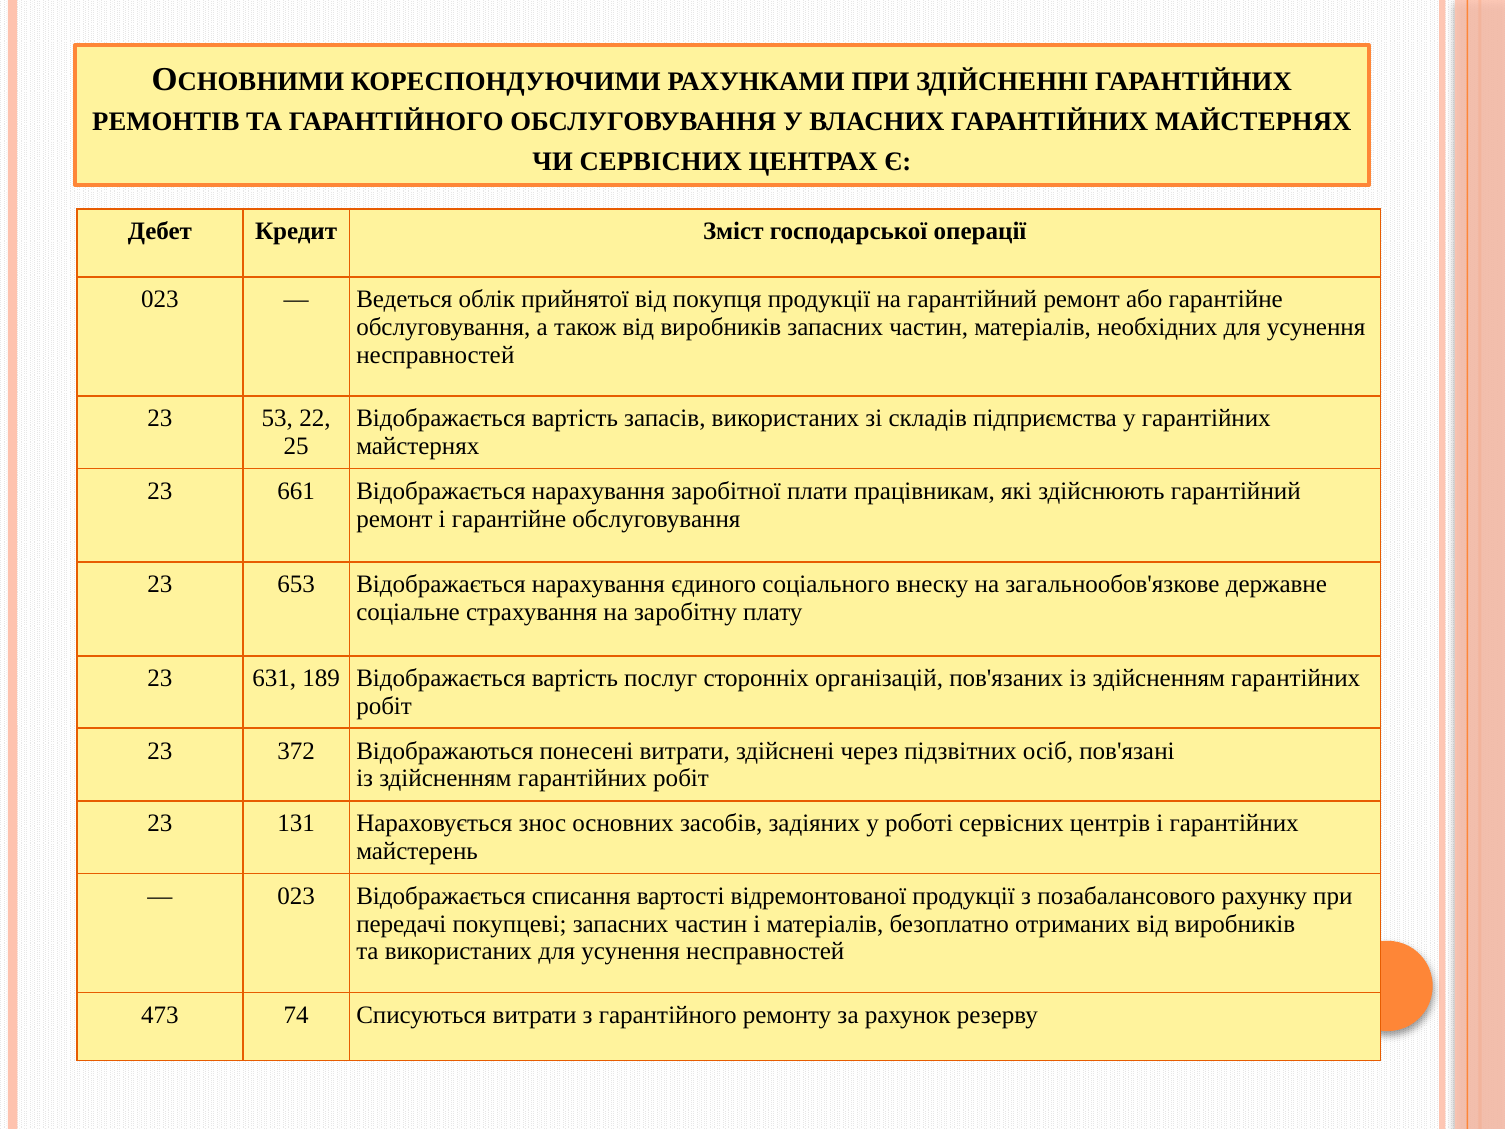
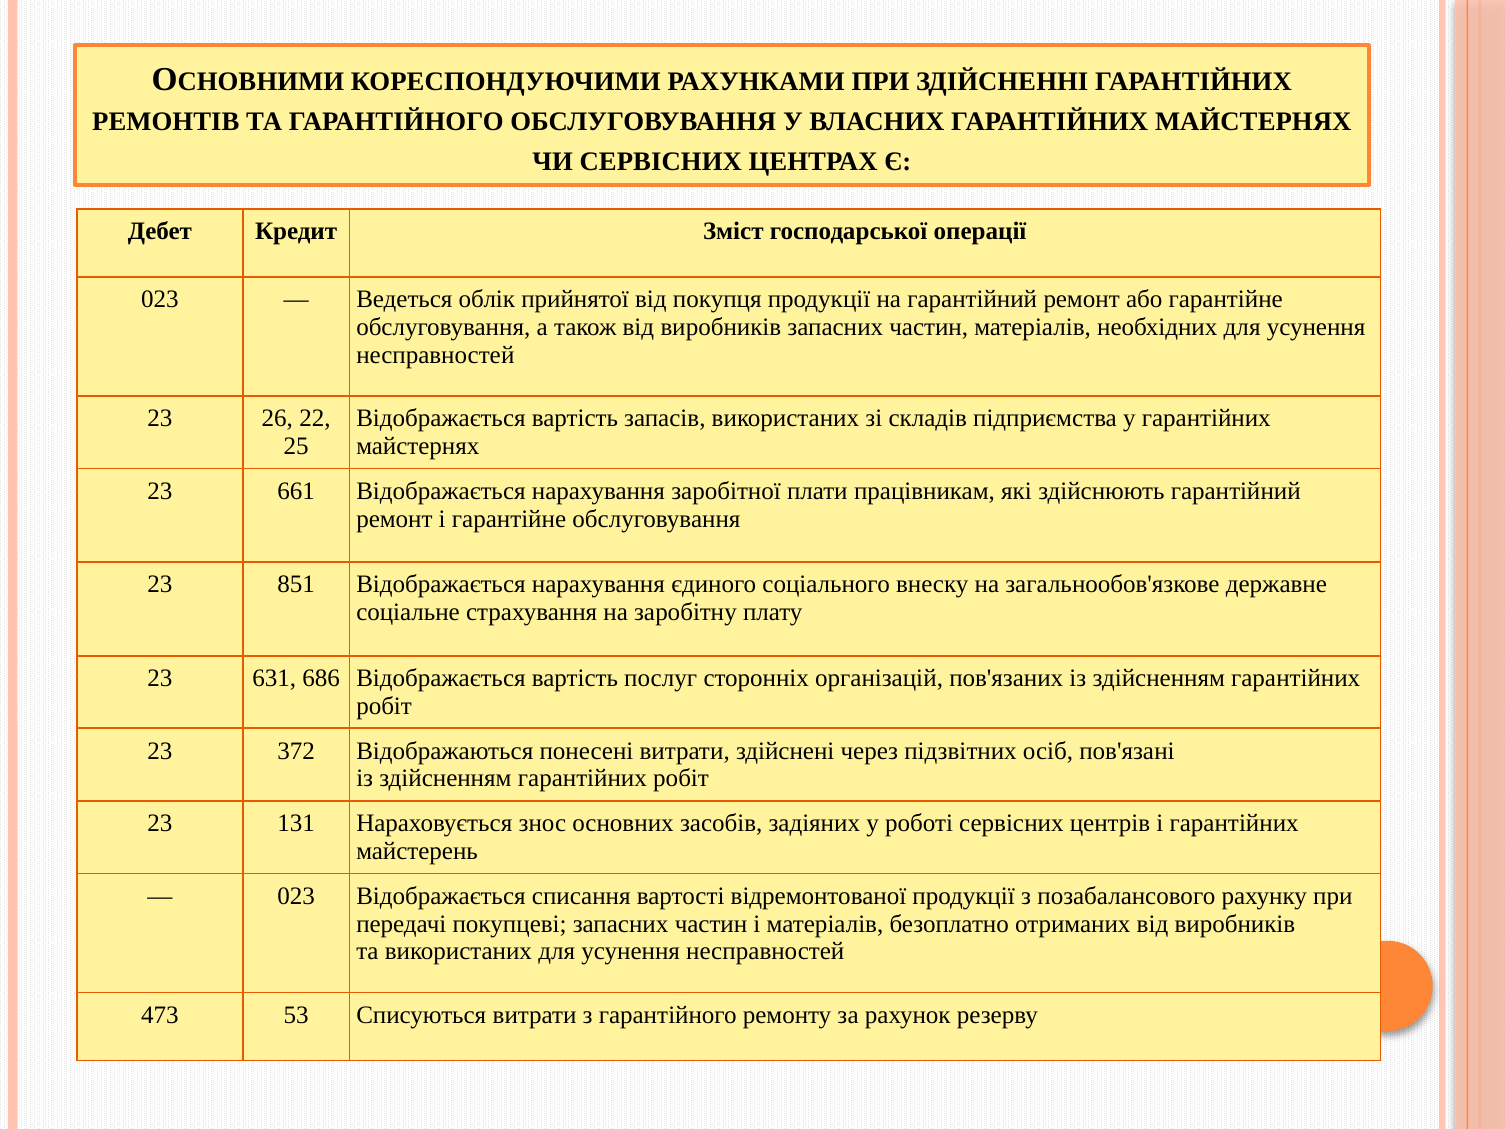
53: 53 -> 26 (277, 418)
653: 653 -> 851 (296, 584)
189: 189 -> 686 (321, 678)
74: 74 -> 53 (296, 1015)
